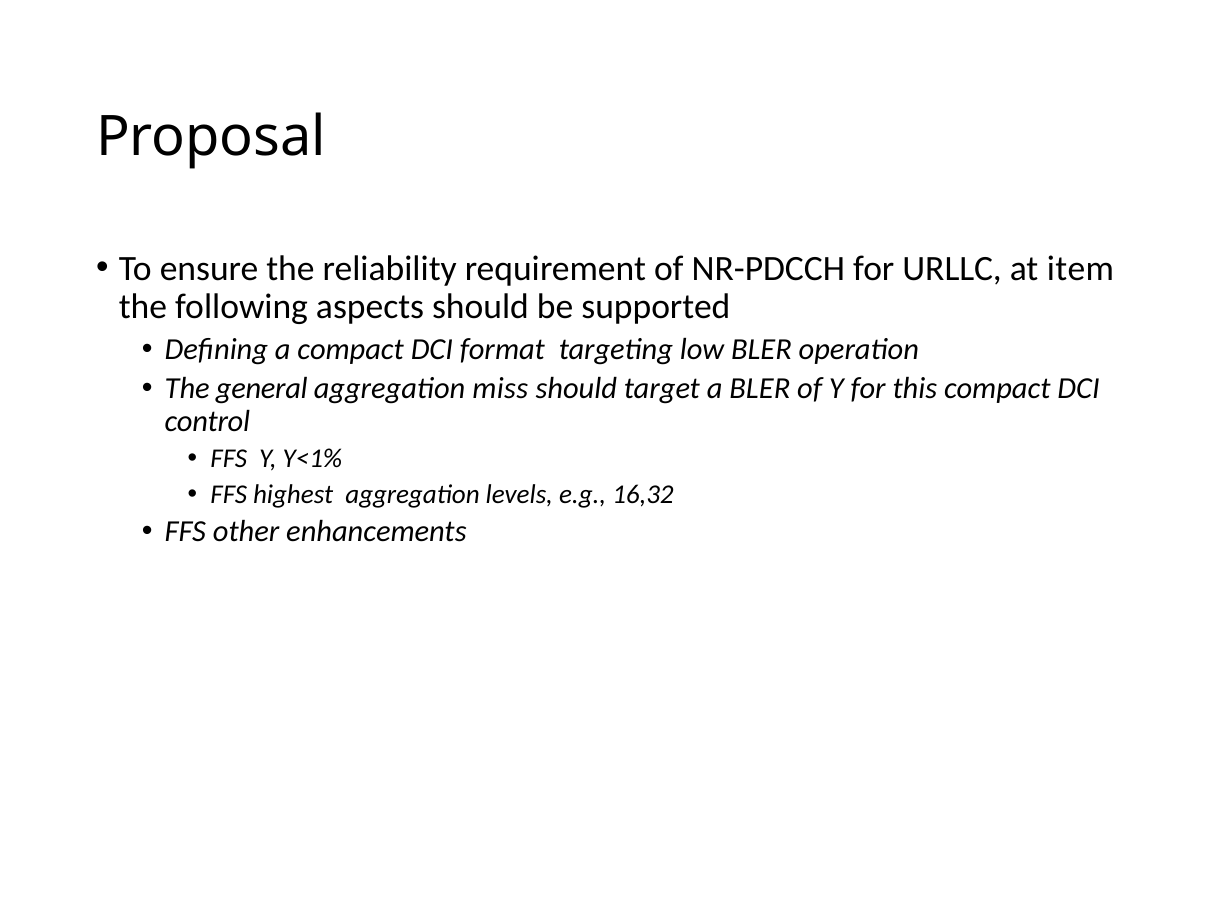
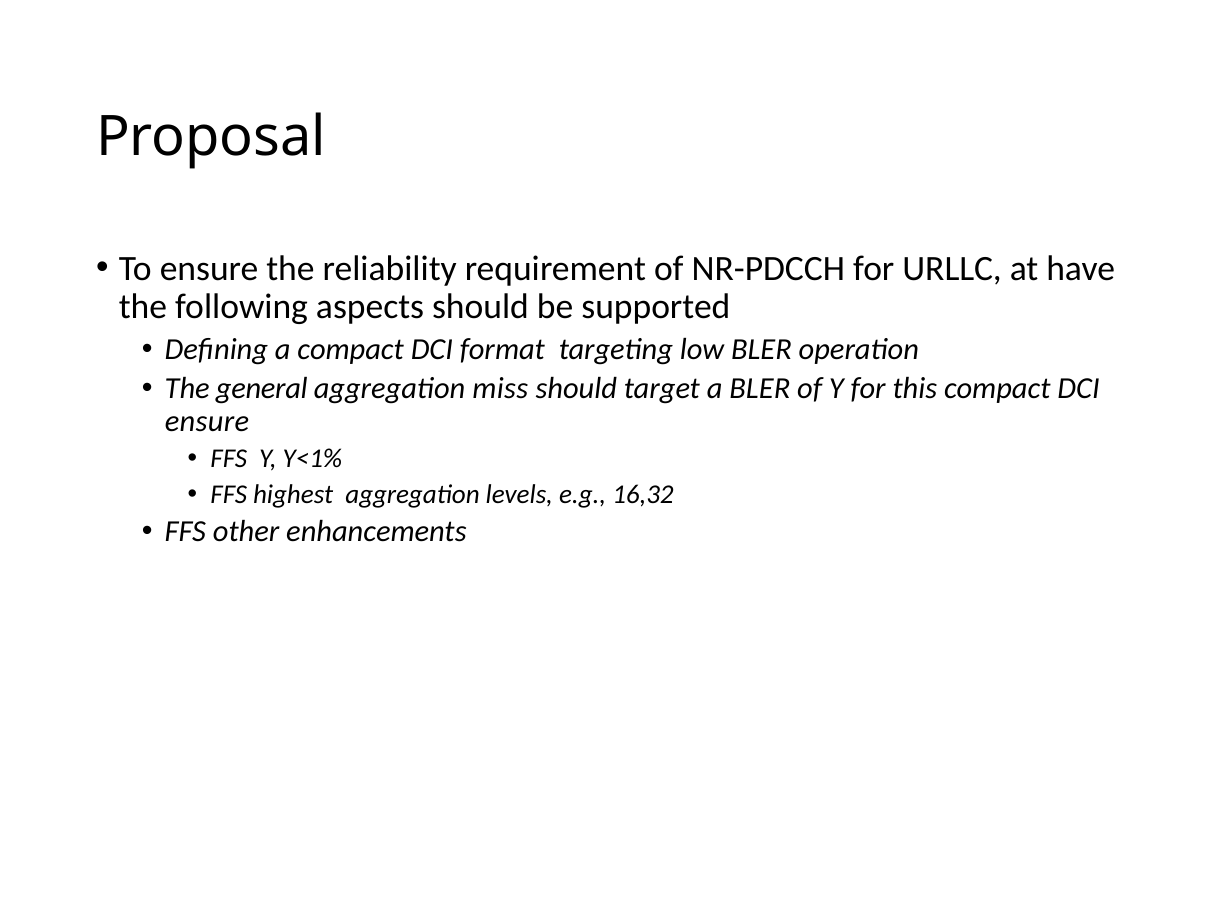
item: item -> have (1081, 269)
control: control -> ensure (207, 421)
